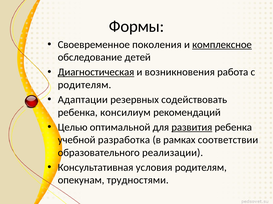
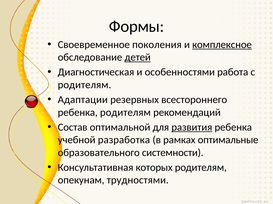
детей underline: none -> present (138, 57)
Диагностическая underline: present -> none (96, 72)
возникновения: возникновения -> особенностями (180, 72)
содействовать: содействовать -> всестороннего (194, 100)
ребенка консилиум: консилиум -> родителям (125, 113)
Целью: Целью -> Состав (73, 128)
соответствии: соответствии -> оптимальные (228, 140)
реализации: реализации -> системности (173, 153)
условия: условия -> которых (154, 168)
